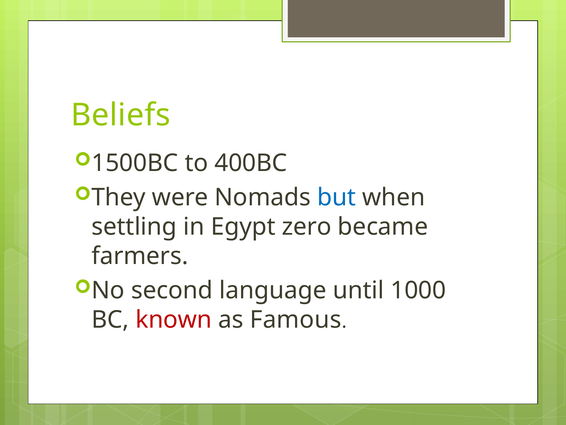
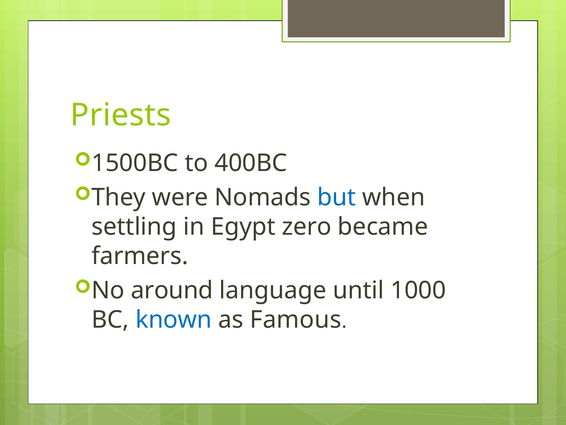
Beliefs: Beliefs -> Priests (121, 115)
second: second -> around (172, 290)
known colour: red -> blue (174, 319)
